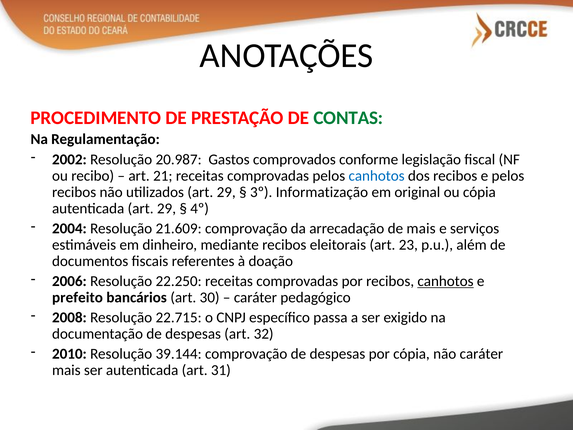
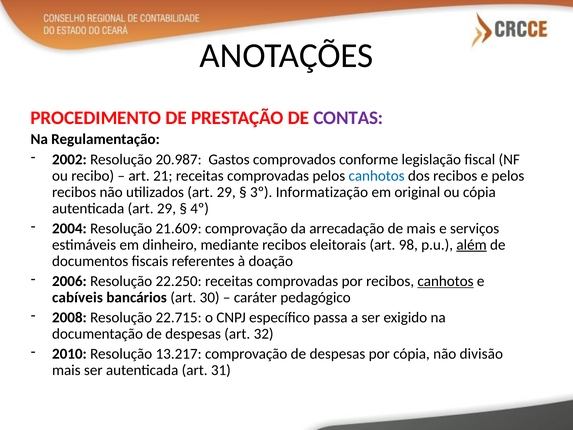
CONTAS colour: green -> purple (348, 118)
23: 23 -> 98 (408, 245)
além underline: none -> present (472, 245)
prefeito: prefeito -> cabíveis (77, 297)
39.144: 39.144 -> 13.217 (179, 354)
não caráter: caráter -> divisão (481, 354)
